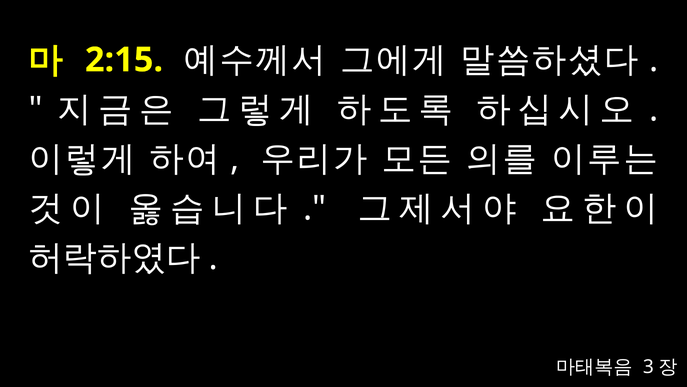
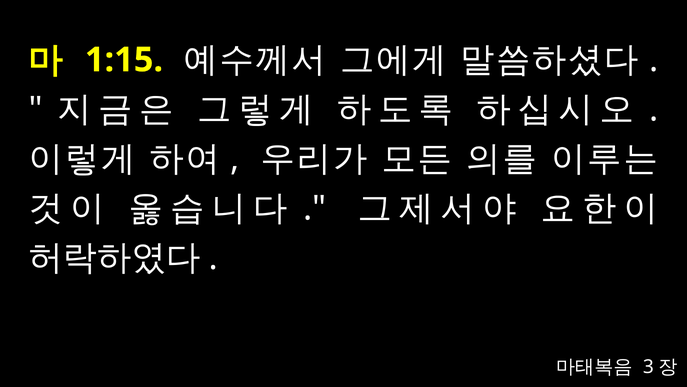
2:15: 2:15 -> 1:15 (124, 60)
